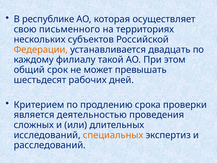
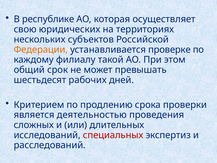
письменного: письменного -> юридических (70, 29)
двадцать: двадцать -> проверке (169, 50)
специальных colour: orange -> red (113, 135)
